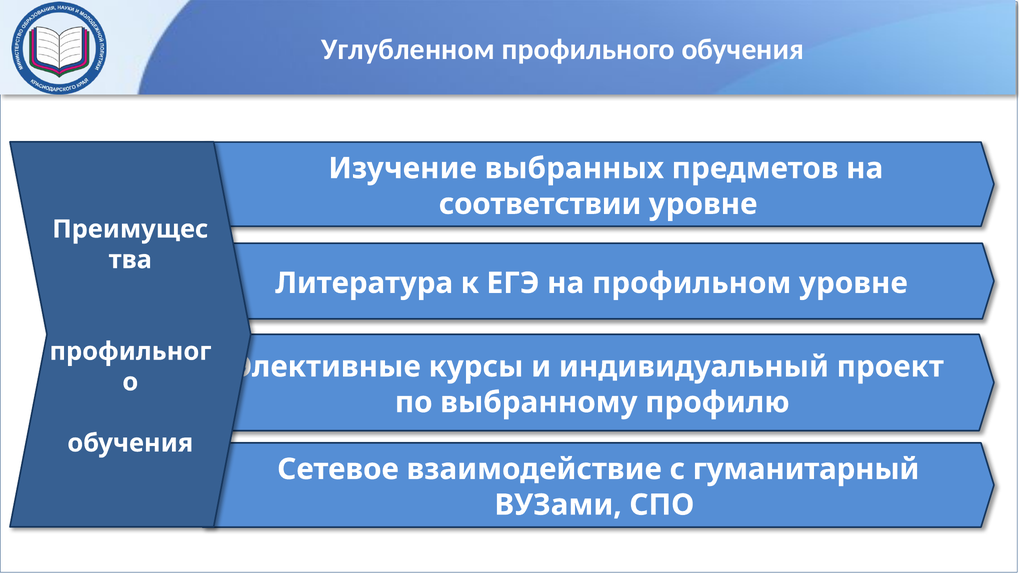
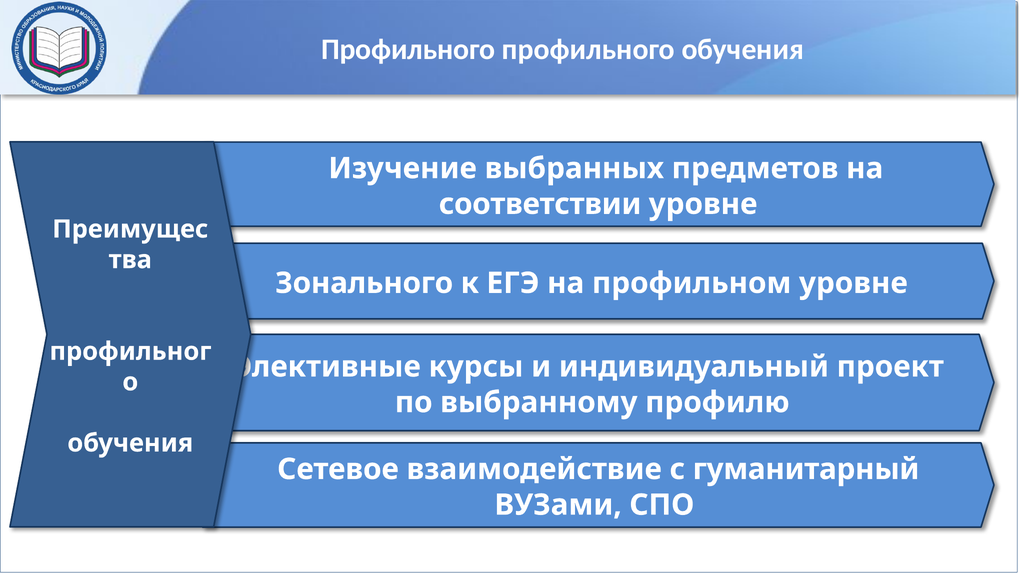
Углубленном: Углубленном -> Профильного (408, 49)
Литература: Литература -> Зонального (364, 283)
